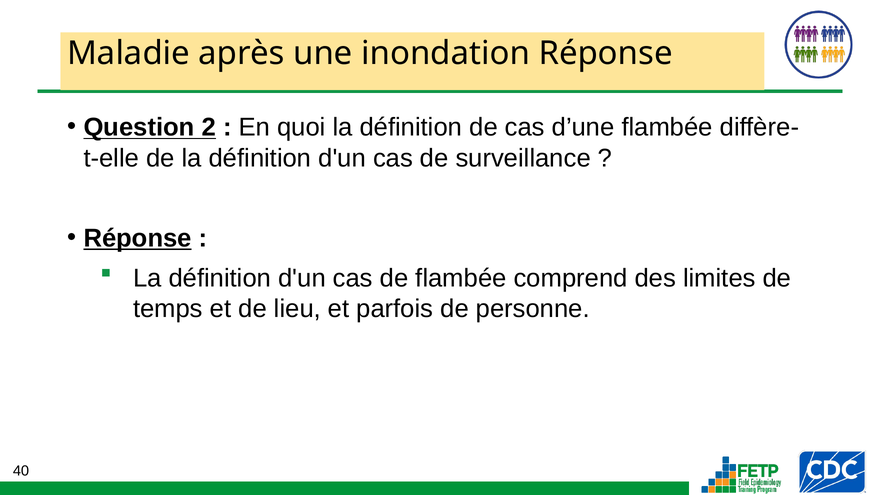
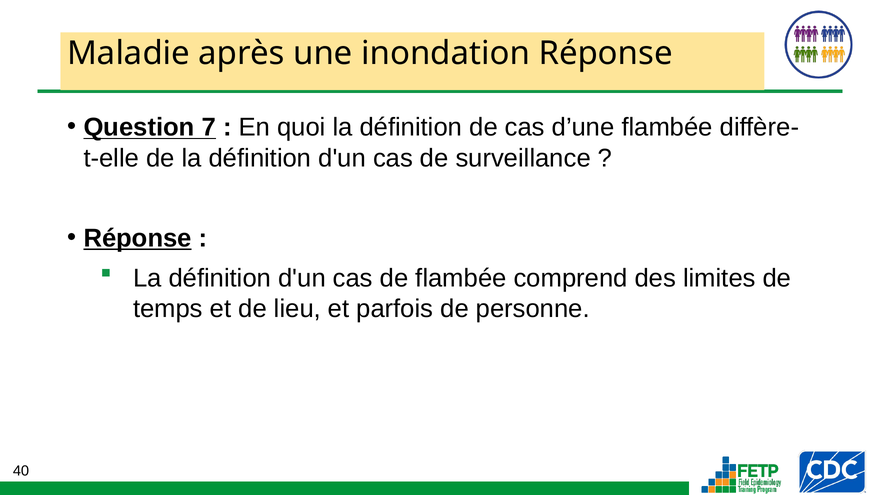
2: 2 -> 7 (209, 127)
